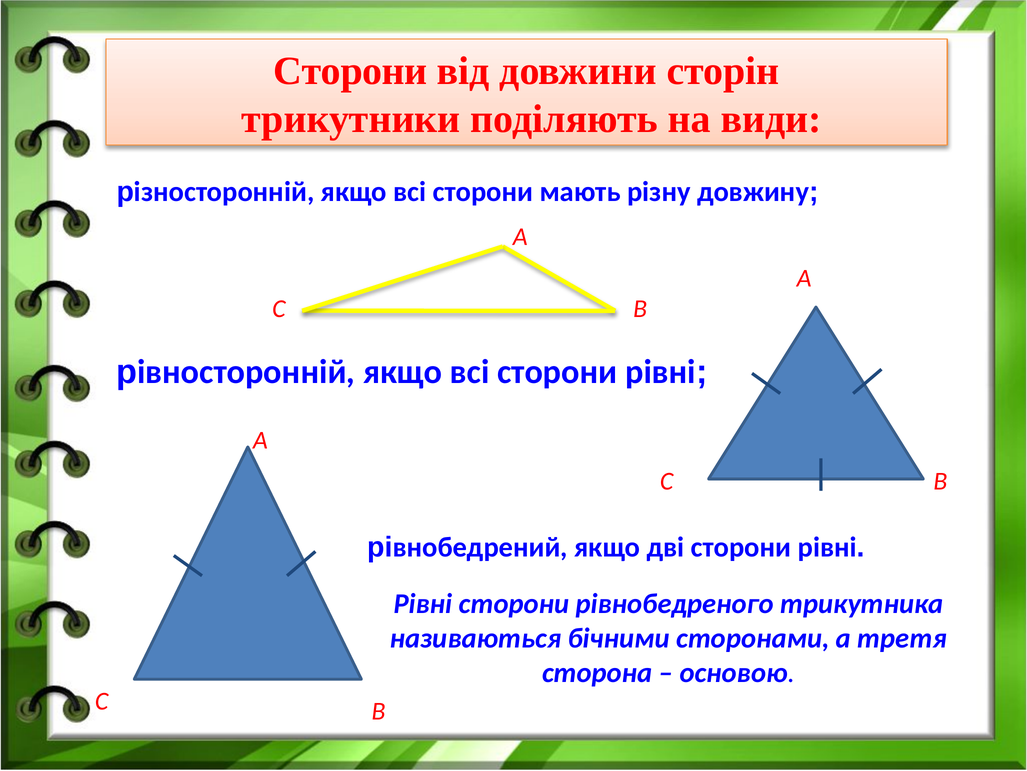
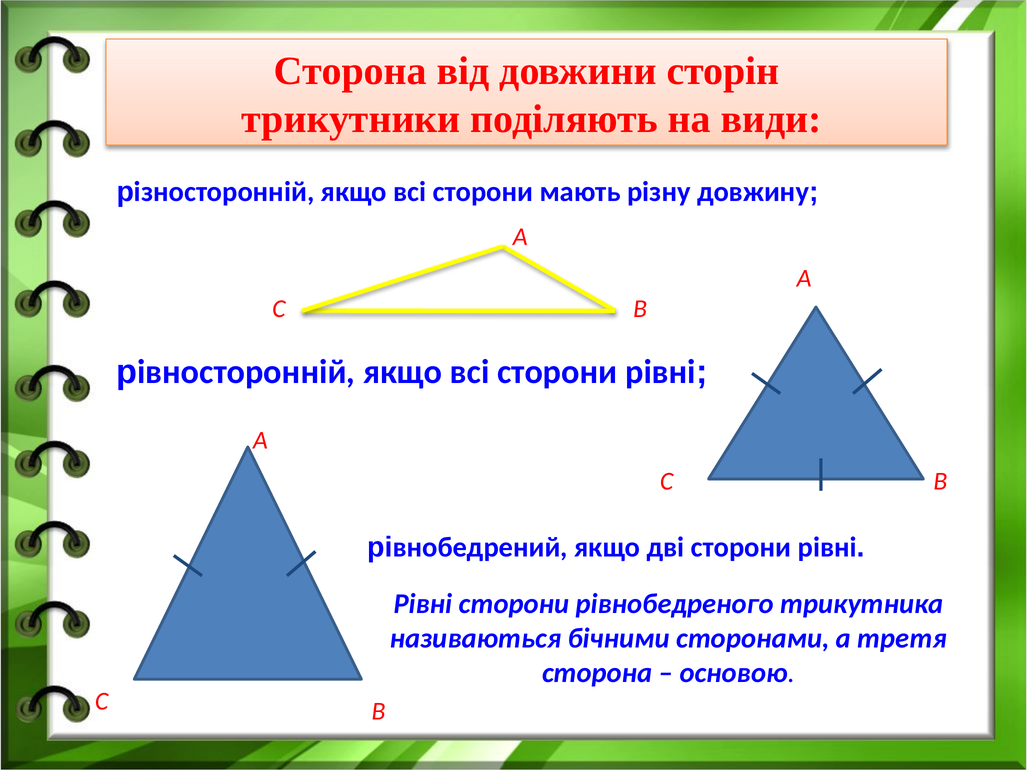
Сторони: Сторони -> Сторона (350, 71)
